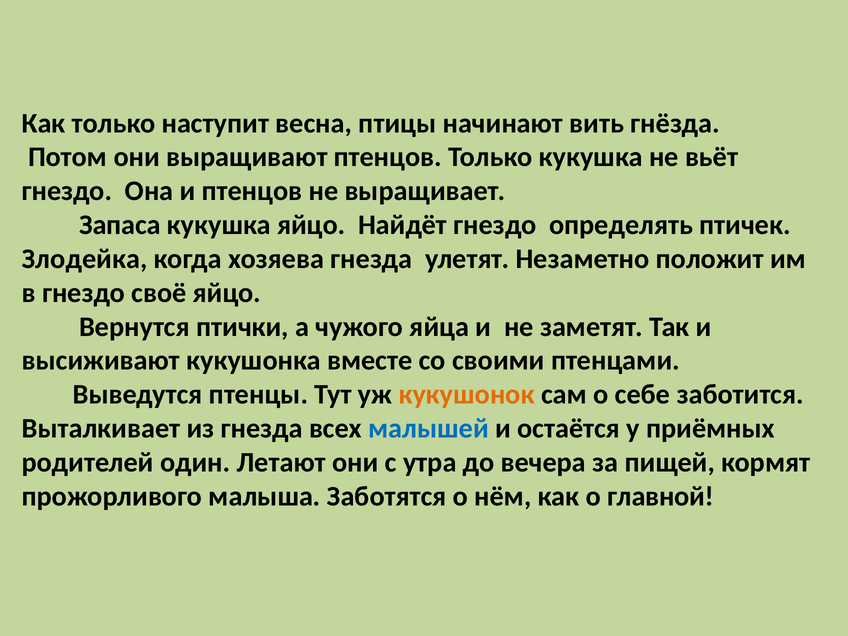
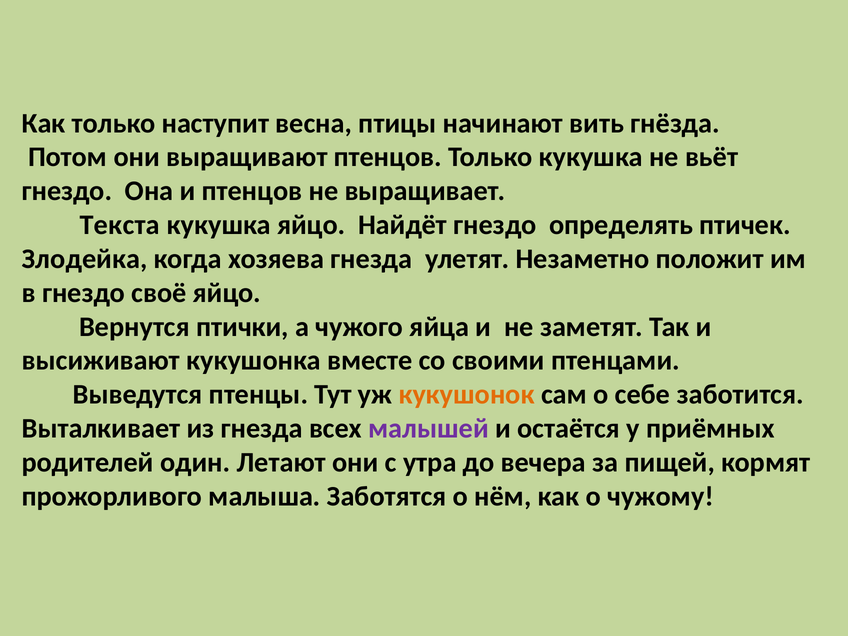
Запаса: Запаса -> Текста (120, 225)
малышей colour: blue -> purple (428, 428)
главной: главной -> чужому (660, 496)
